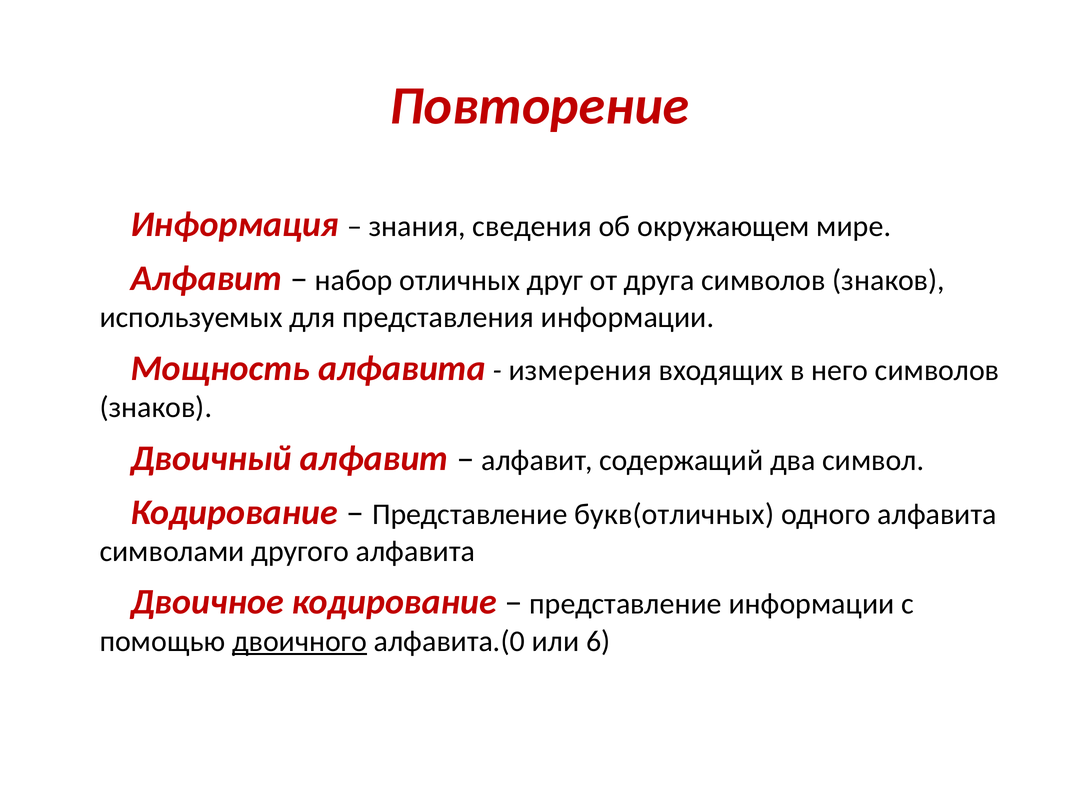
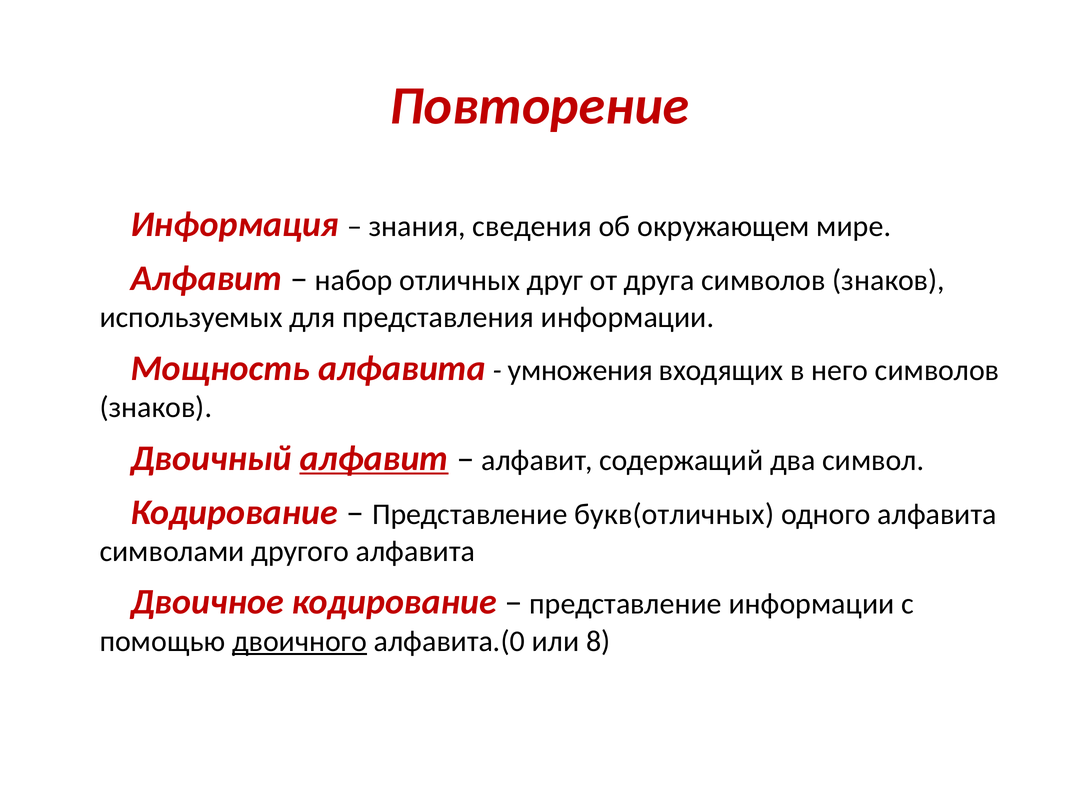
измерения: измерения -> умножения (580, 370)
алфавит underline: none -> present (374, 458)
6: 6 -> 8 (598, 641)
